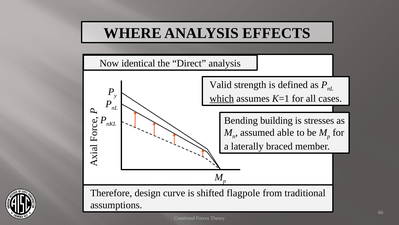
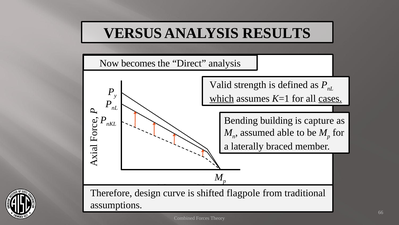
WHERE: WHERE -> VERSUS (133, 33)
EFFECTS: EFFECTS -> RESULTS (277, 33)
identical: identical -> becomes (138, 63)
cases underline: none -> present (330, 98)
stresses: stresses -> capture (319, 120)
